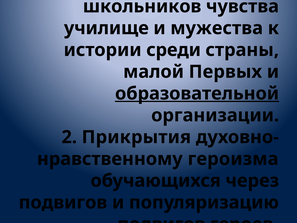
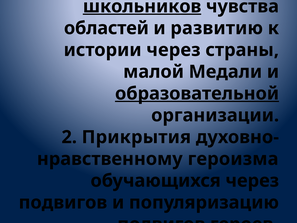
школьников underline: none -> present (142, 6)
училище: училище -> областей (106, 28)
мужества: мужества -> развитию (217, 28)
истории среди: среди -> через (173, 50)
Первых: Первых -> Медали (225, 72)
